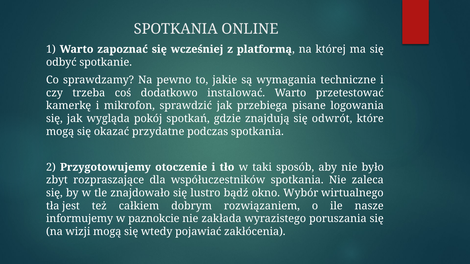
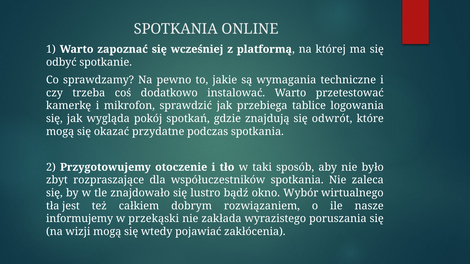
pisane: pisane -> tablice (309, 106)
paznokcie: paznokcie -> przekąski (154, 219)
